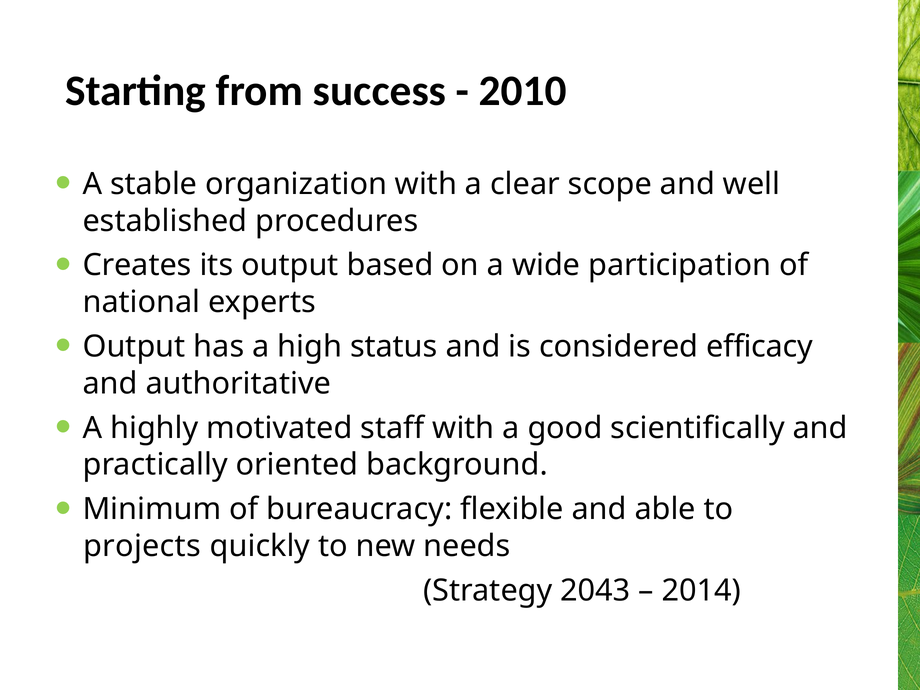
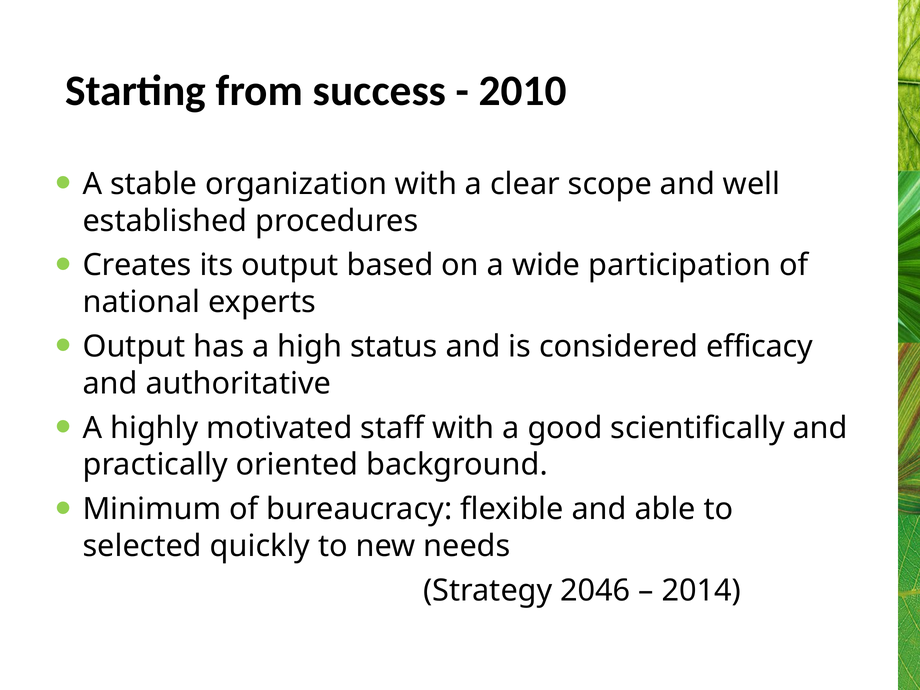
projects: projects -> selected (142, 546)
2043: 2043 -> 2046 (595, 590)
